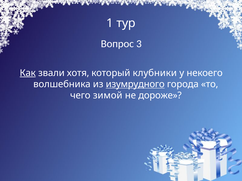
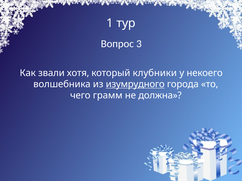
Как underline: present -> none (28, 73)
зимой: зимой -> грамм (108, 96)
дороже: дороже -> должна (160, 96)
